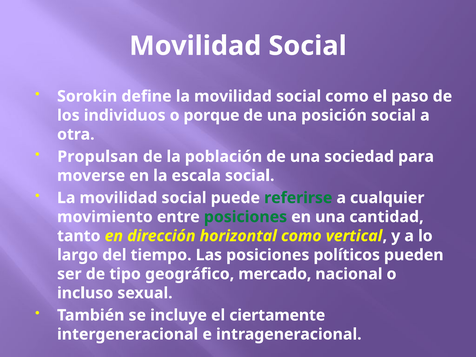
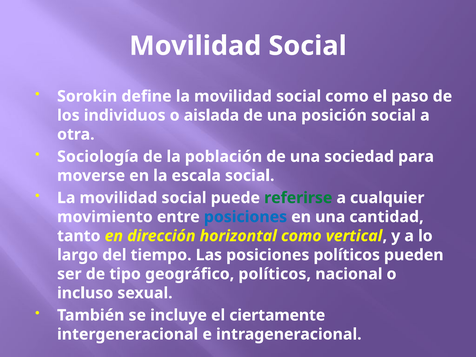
porque: porque -> aislada (211, 115)
Propulsan: Propulsan -> Sociología (98, 157)
posiciones colour: green -> blue (245, 217)
geográfico mercado: mercado -> políticos (275, 274)
